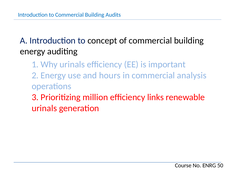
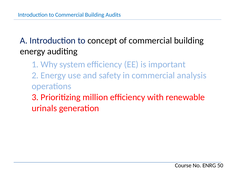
Why urinals: urinals -> system (72, 64)
hours: hours -> safety (110, 75)
links: links -> with (155, 97)
